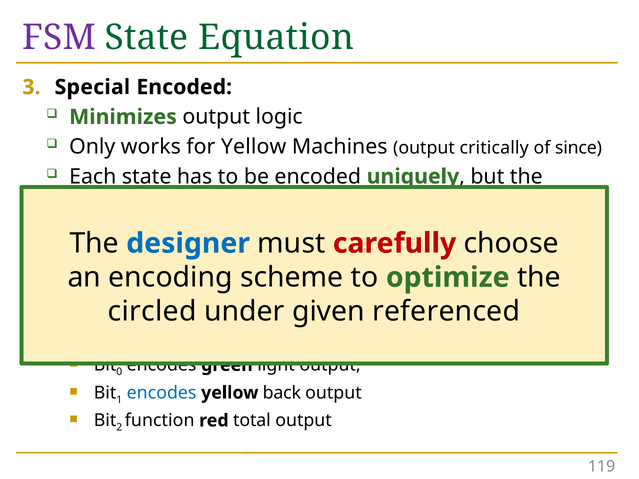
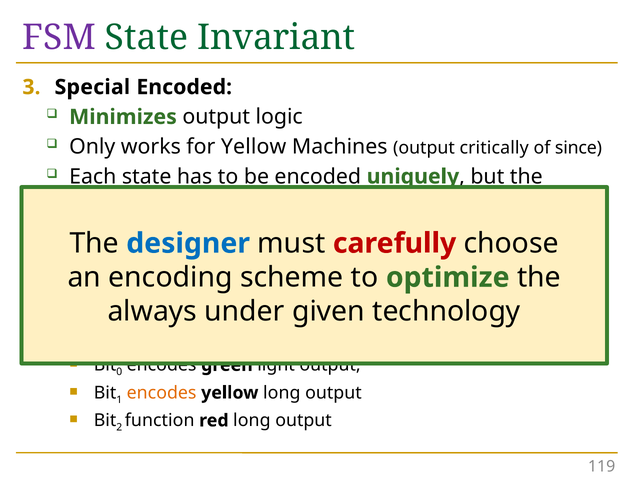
Equation: Equation -> Invariant (276, 38)
circled: circled -> always (152, 312)
referenced: referenced -> technology (446, 312)
encodes colour: blue -> orange (162, 393)
yellow back: back -> long (282, 393)
red total: total -> long (252, 421)
